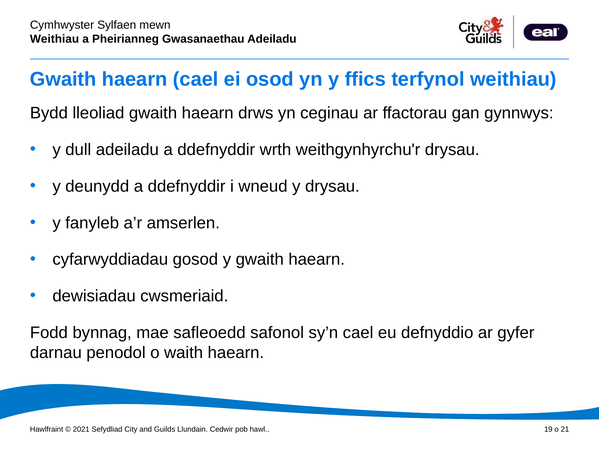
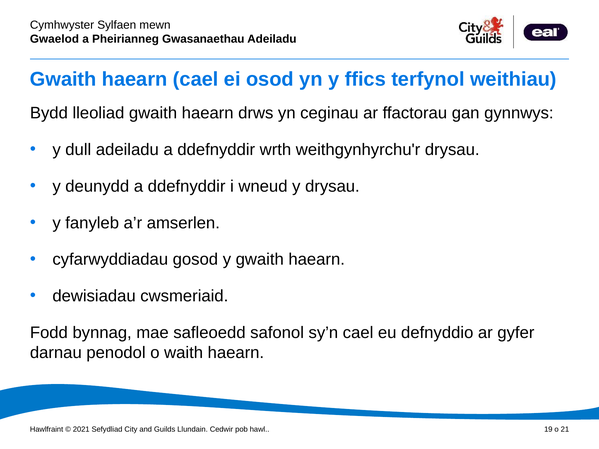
Weithiau: Weithiau -> Gwaelod (54, 39)
